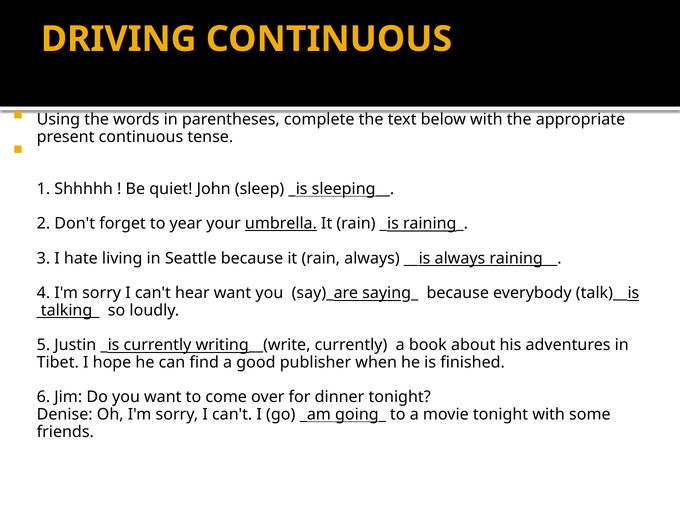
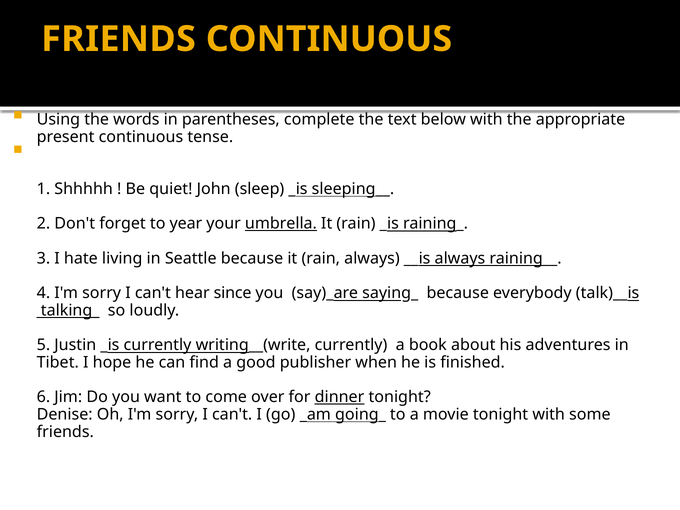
DRIVING: DRIVING -> FRIENDS (118, 39)
hear want: want -> since (233, 293)
dinner underline: none -> present (340, 397)
